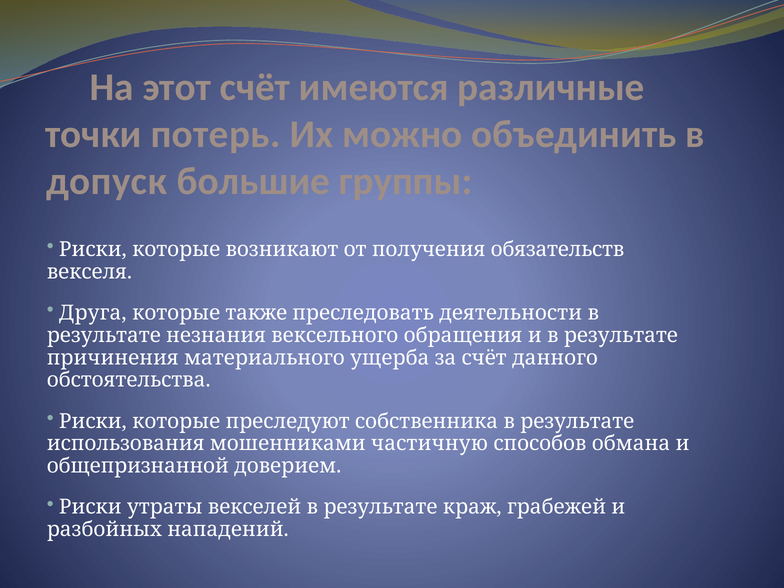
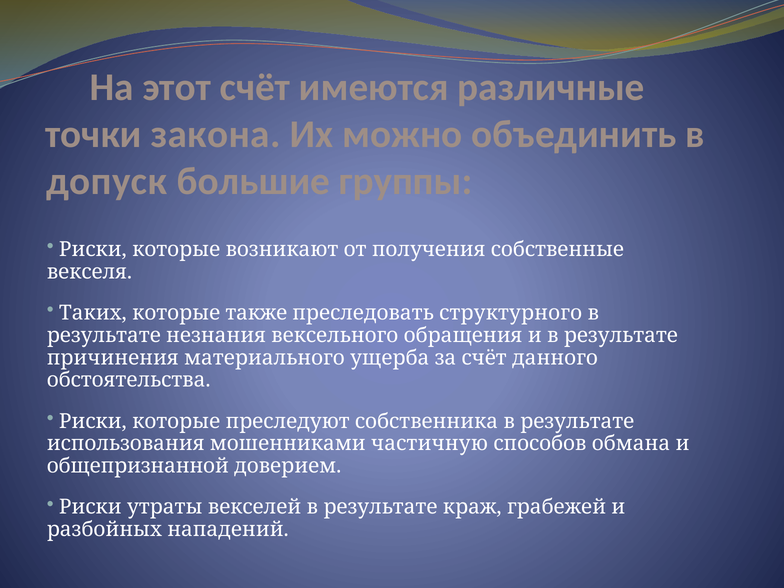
потерь: потерь -> закона (216, 134)
обязательств: обязательств -> собственные (557, 250)
Друга: Друга -> Таких (93, 313)
деятельности: деятельности -> структурного (511, 313)
